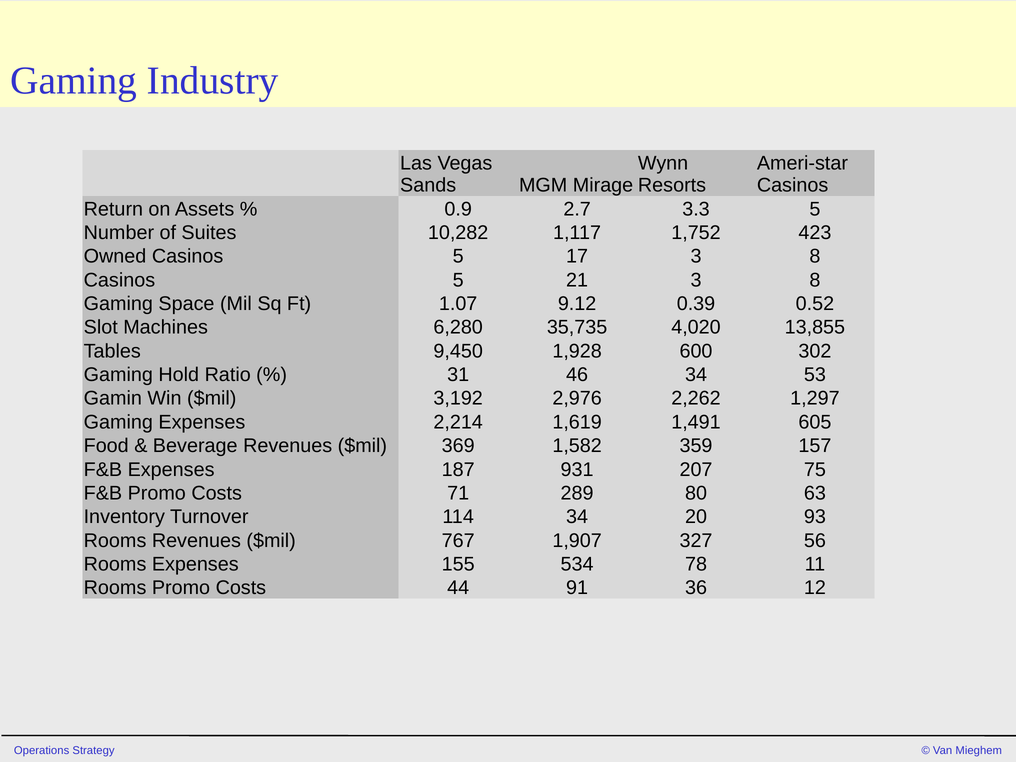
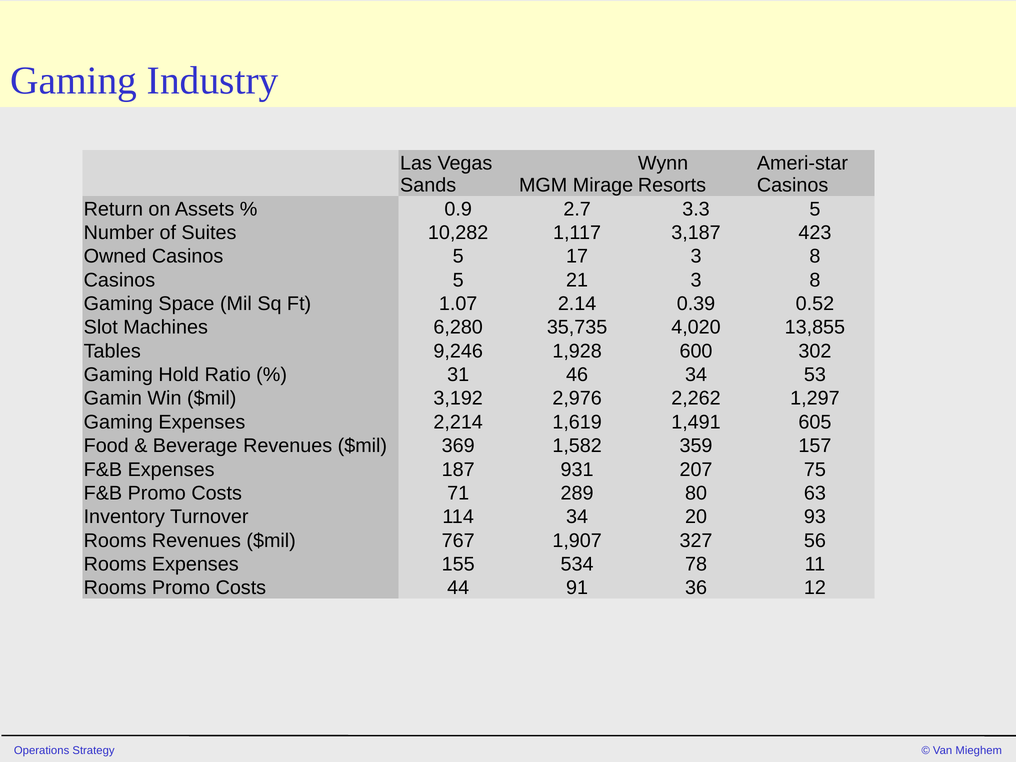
1,752: 1,752 -> 3,187 (696, 233)
9.12: 9.12 -> 2.14 (577, 304)
9,450: 9,450 -> 9,246 (458, 351)
